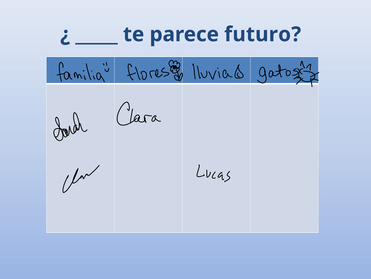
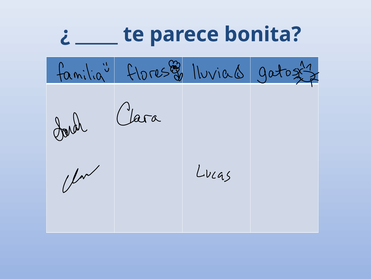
futuro: futuro -> bonita (263, 34)
